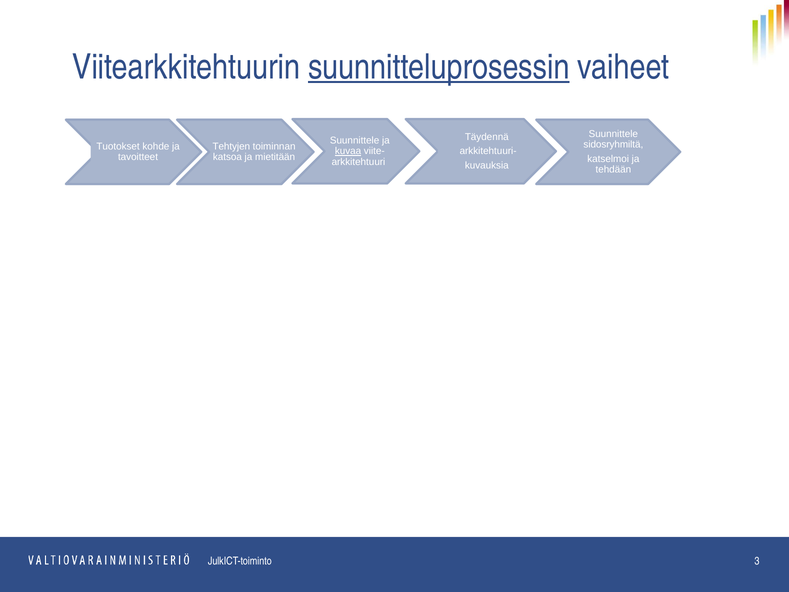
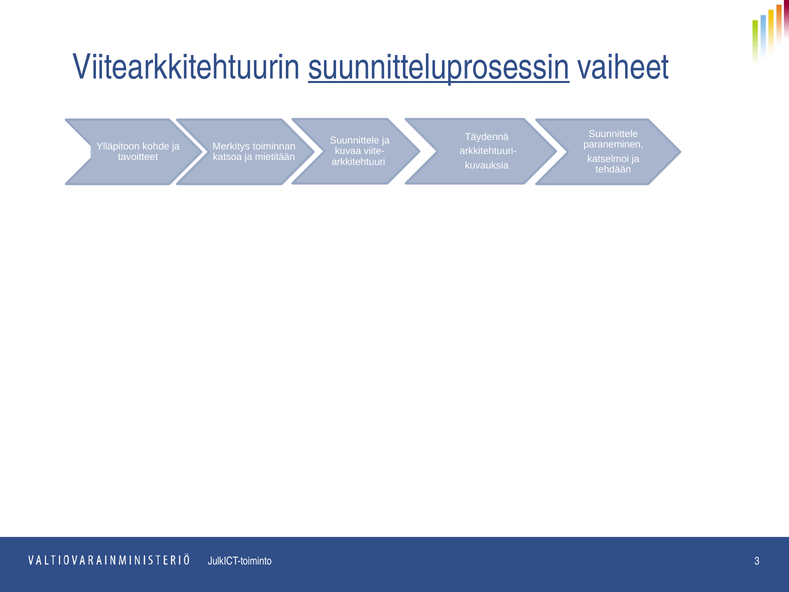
sidosryhmiltä: sidosryhmiltä -> paraneminen (613, 145)
Tuotokset: Tuotokset -> Ylläpitoon (118, 146)
Tehtyjen: Tehtyjen -> Merkitys (231, 146)
kuvaa underline: present -> none (348, 151)
